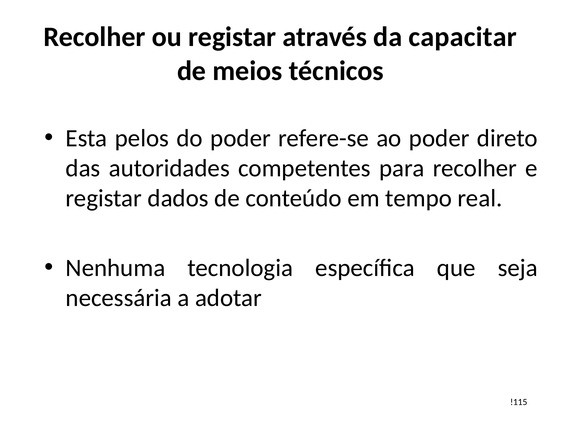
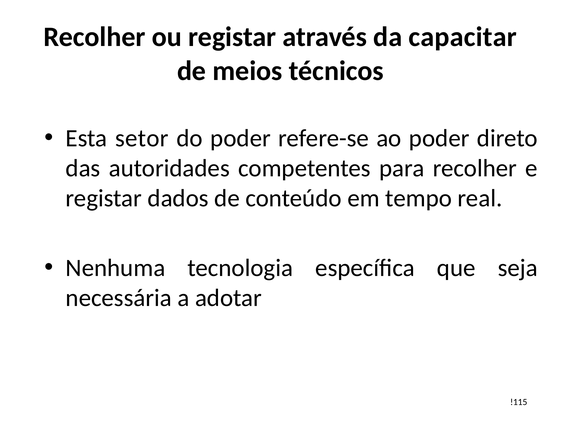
pelos: pelos -> setor (142, 138)
